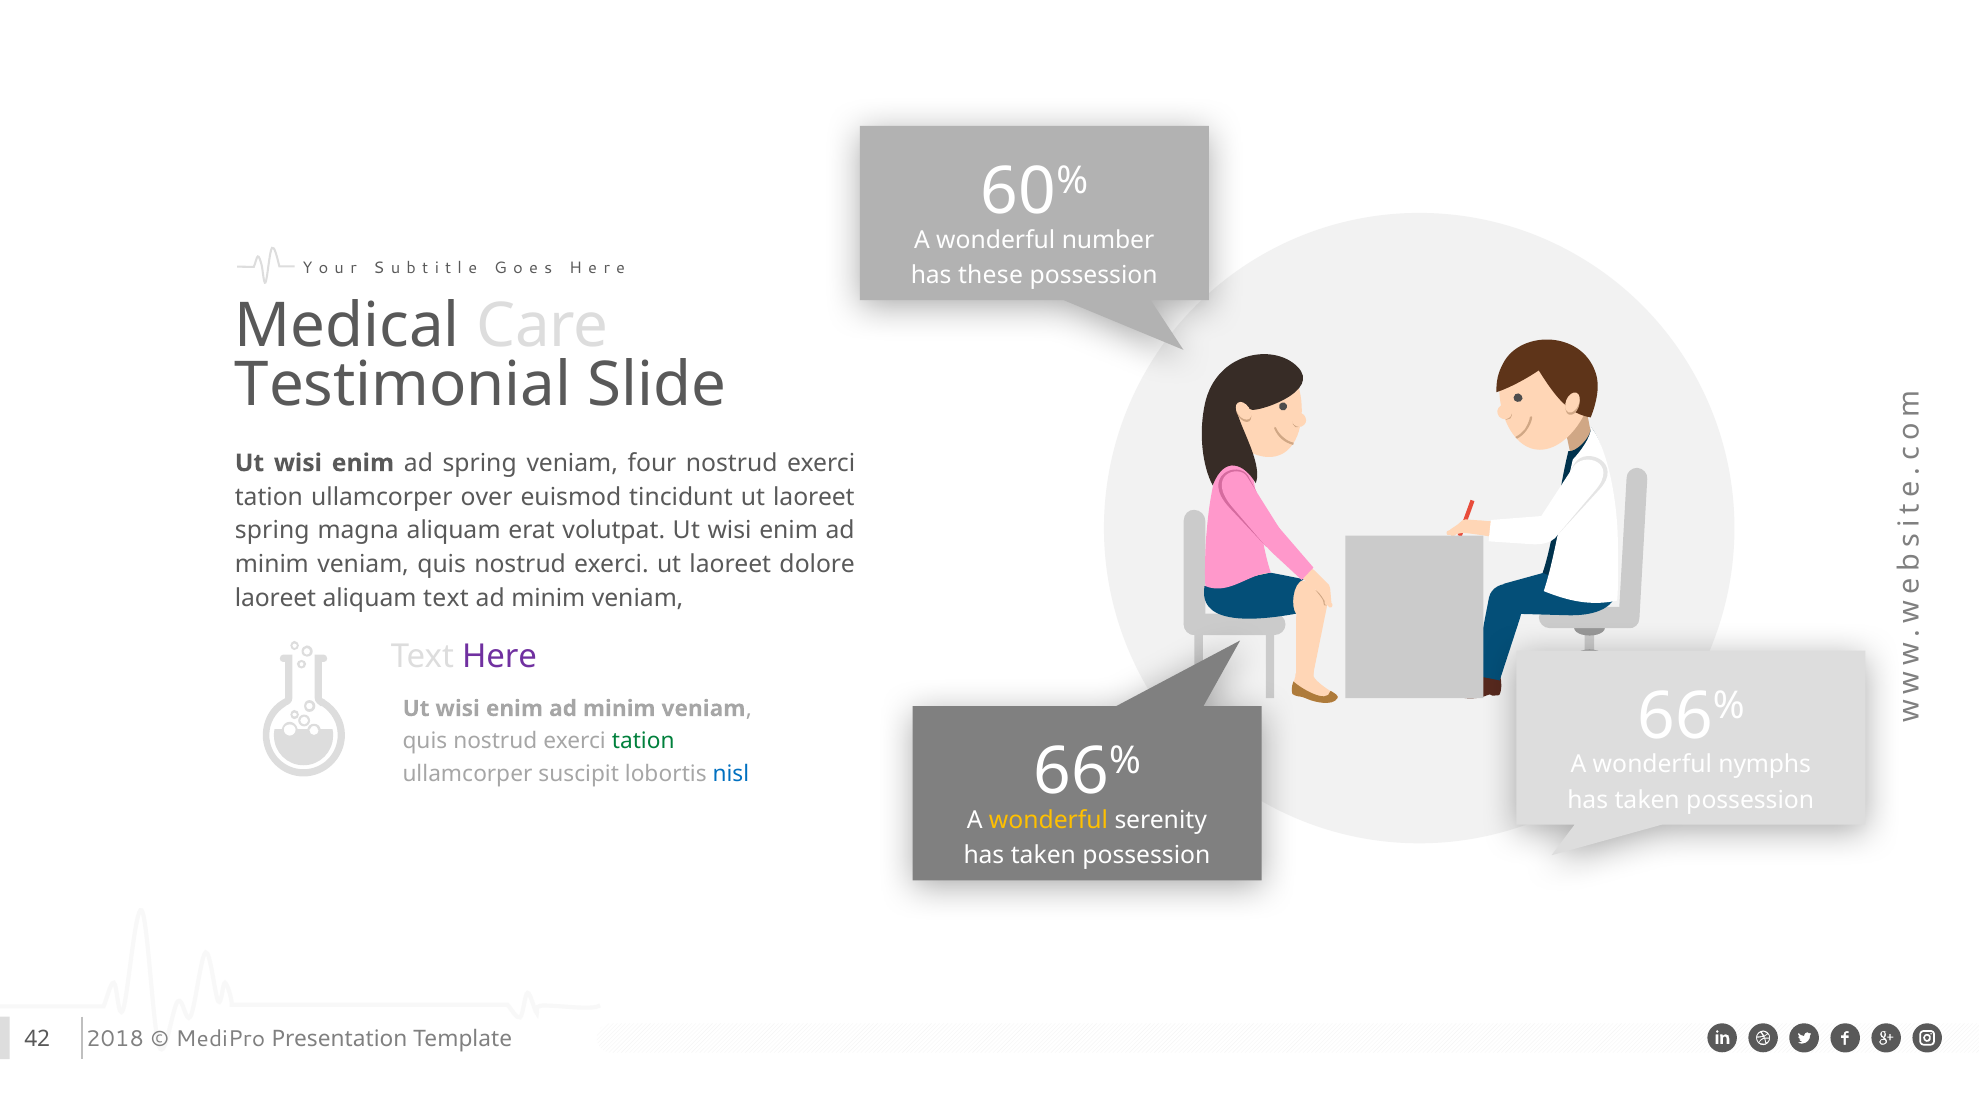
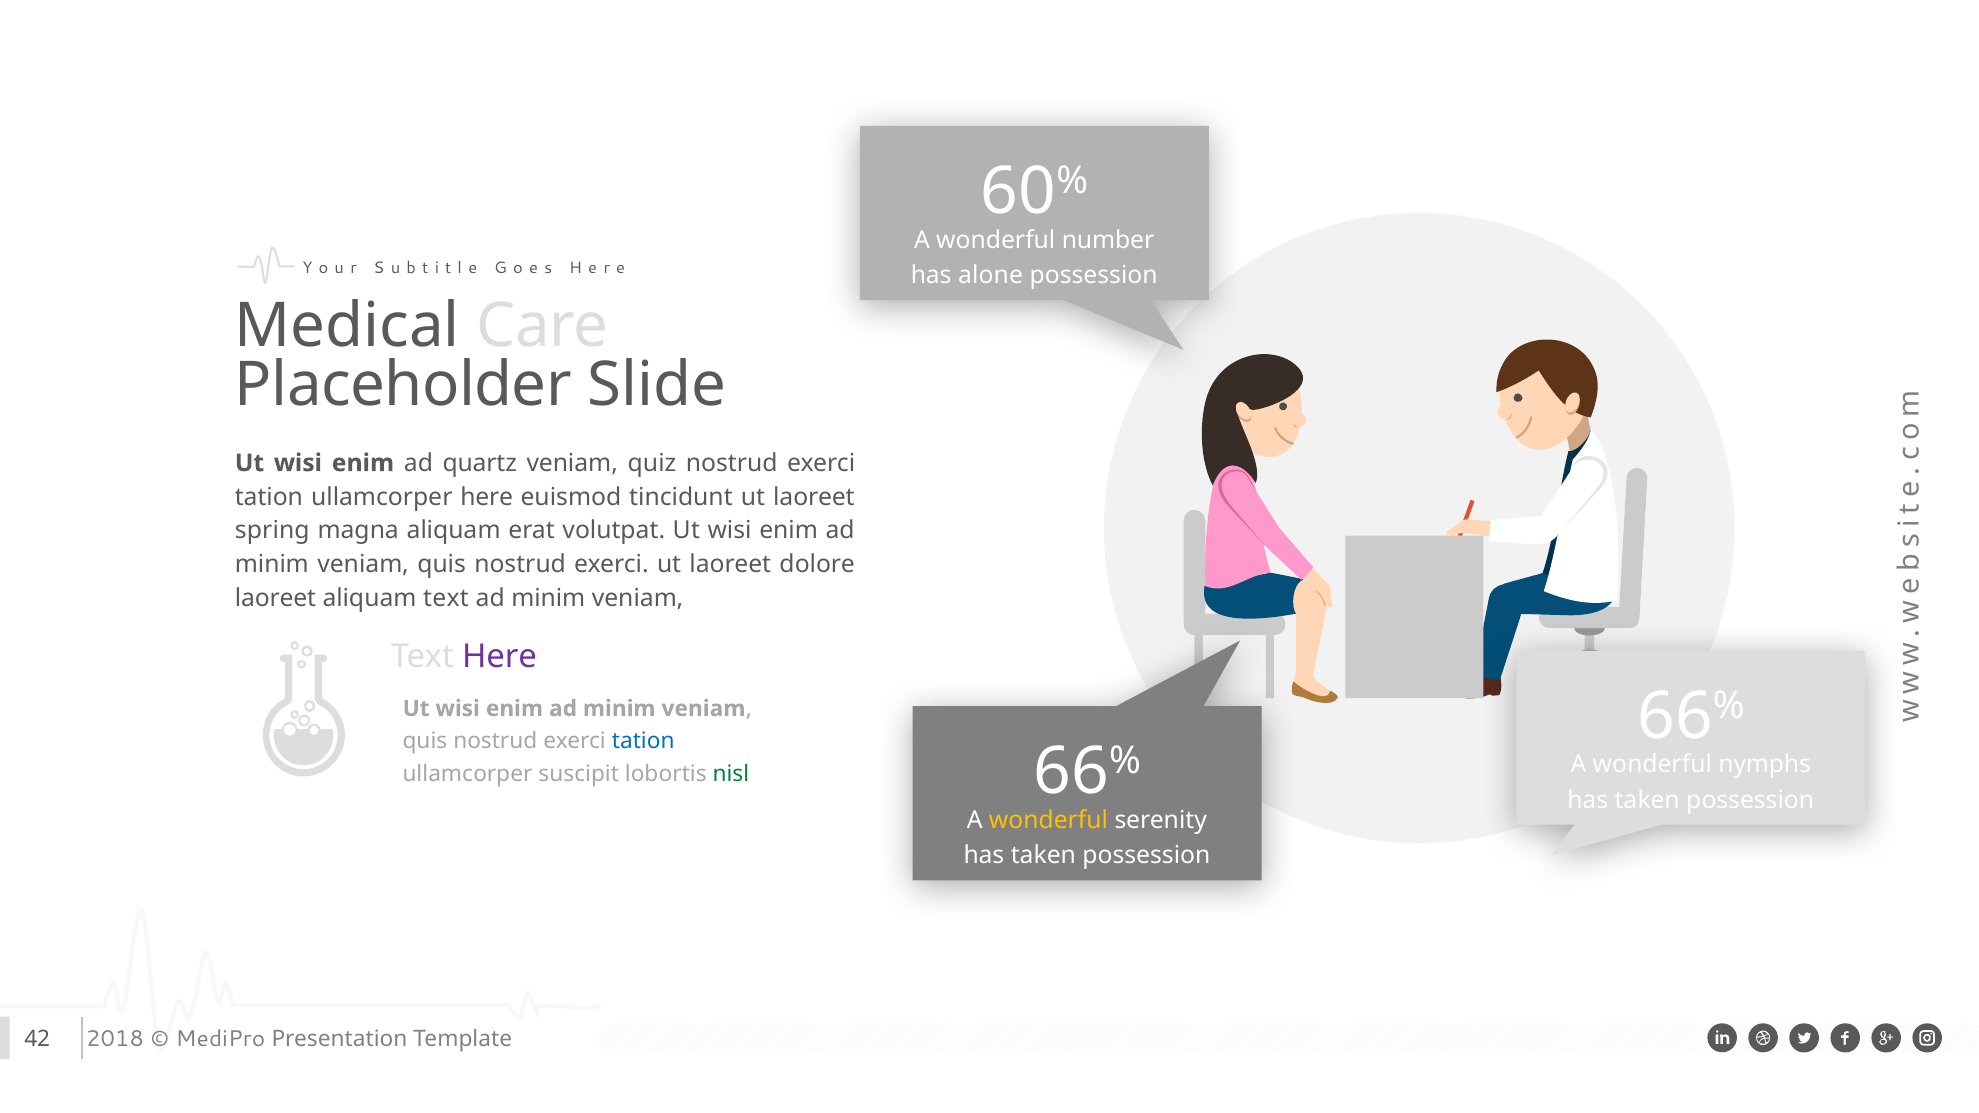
these: these -> alone (991, 276)
Testimonial: Testimonial -> Placeholder (403, 385)
ad spring: spring -> quartz (480, 463)
four: four -> quiz (652, 463)
ullamcorper over: over -> here (487, 497)
tation colour: green -> blue (643, 741)
nisl colour: blue -> green (731, 774)
